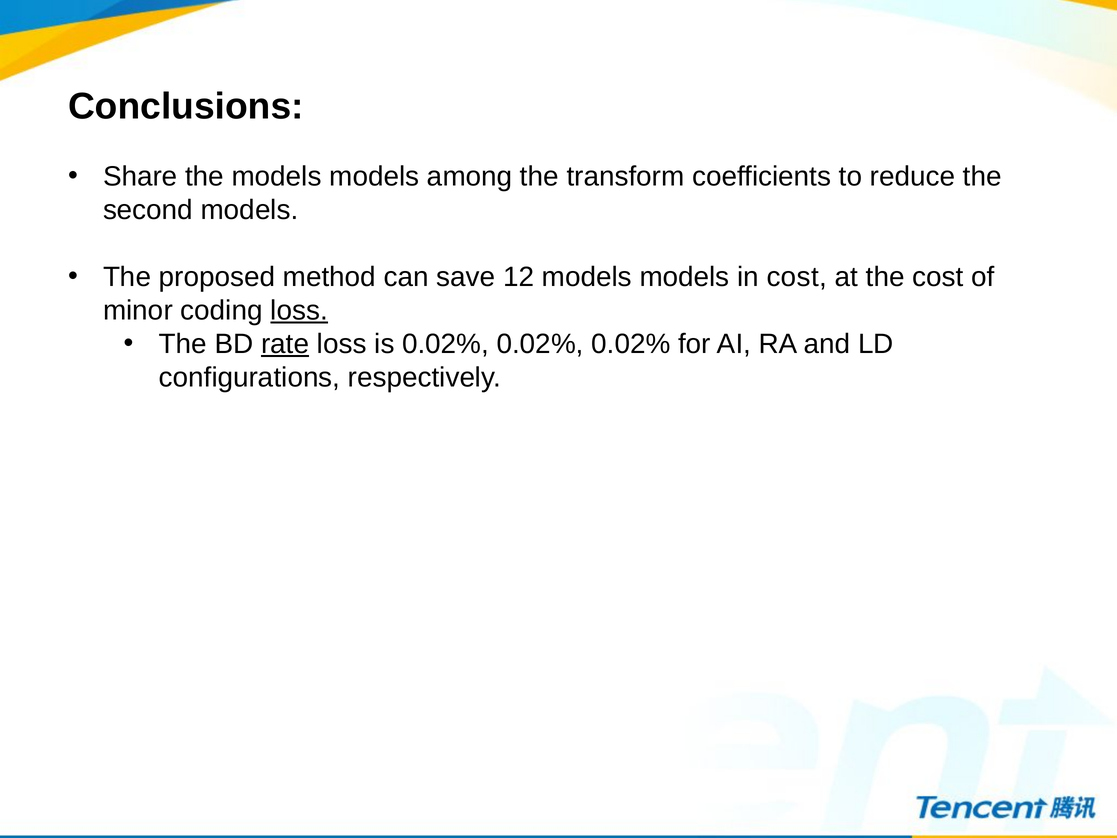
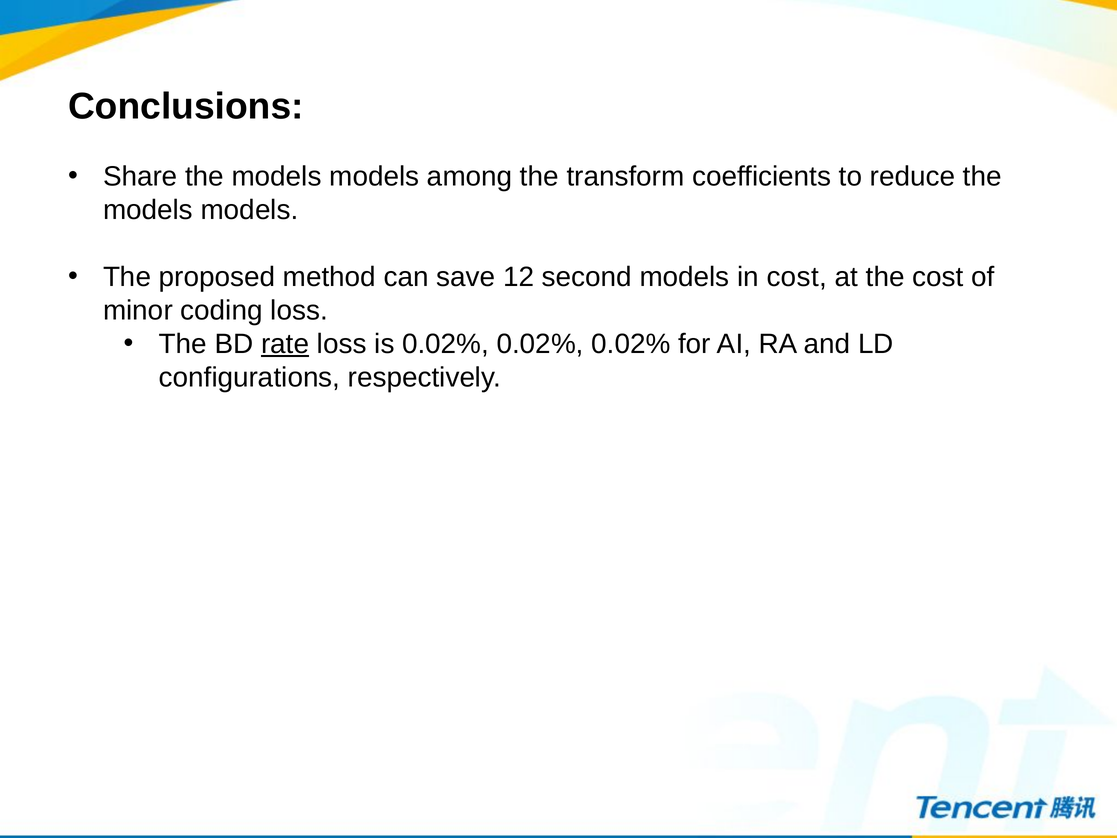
second: second -> models (148, 210)
12 models: models -> second (587, 277)
loss underline: present -> none (299, 310)
